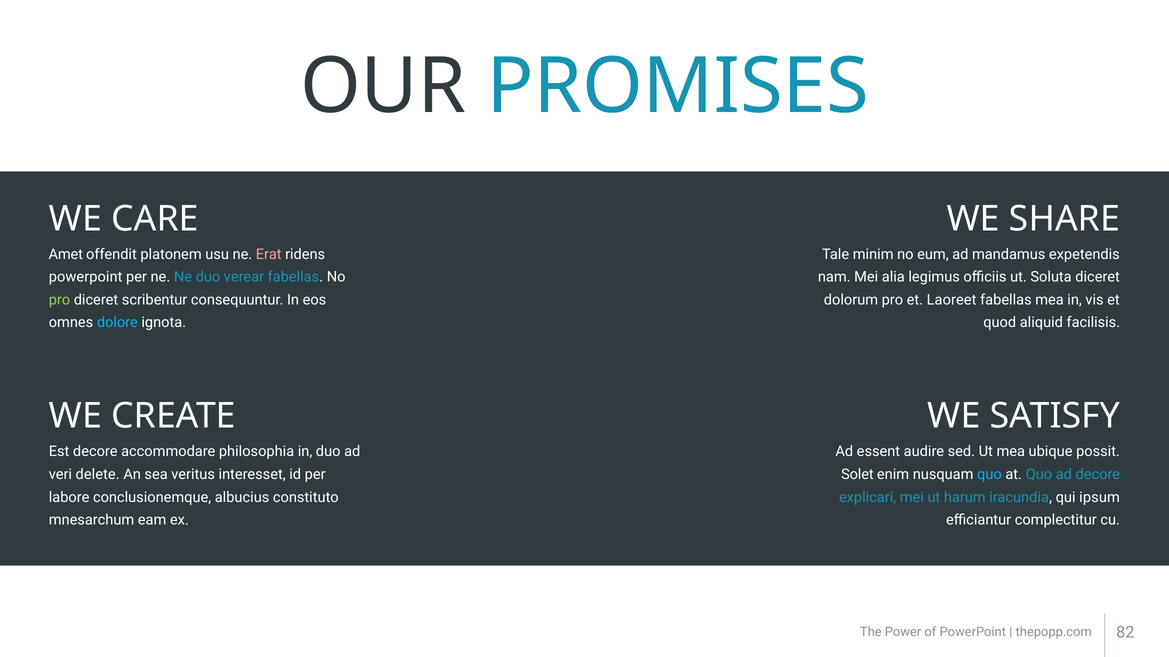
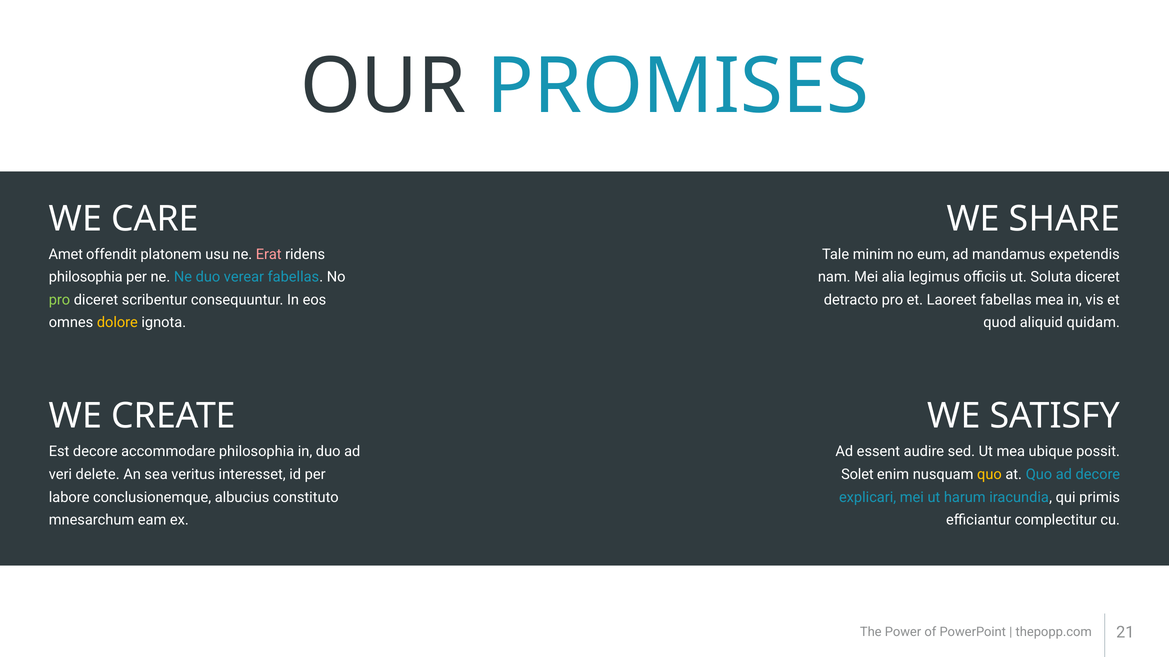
powerpoint: powerpoint -> philosophia (86, 277)
dolorum: dolorum -> detracto (851, 300)
dolore colour: light blue -> yellow (117, 323)
facilisis: facilisis -> quidam (1093, 323)
quo colour: light blue -> yellow (989, 475)
ipsum: ipsum -> primis (1100, 498)
82: 82 -> 21 (1125, 633)
